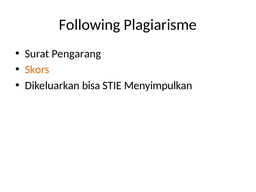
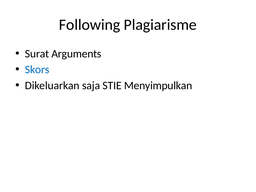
Pengarang: Pengarang -> Arguments (76, 54)
Skors colour: orange -> blue (37, 70)
bisa: bisa -> saja (91, 86)
